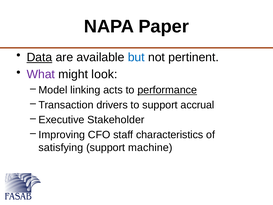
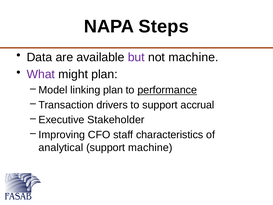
Paper: Paper -> Steps (164, 27)
Data underline: present -> none (39, 57)
but colour: blue -> purple (136, 57)
not pertinent: pertinent -> machine (194, 57)
might look: look -> plan (105, 74)
linking acts: acts -> plan (113, 90)
satisfying: satisfying -> analytical (61, 147)
